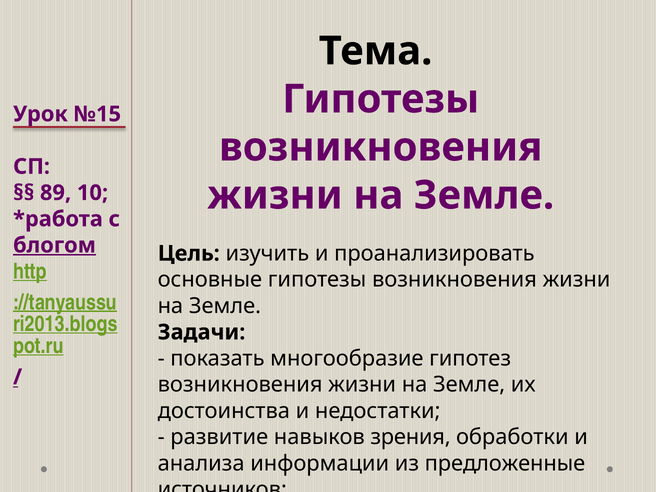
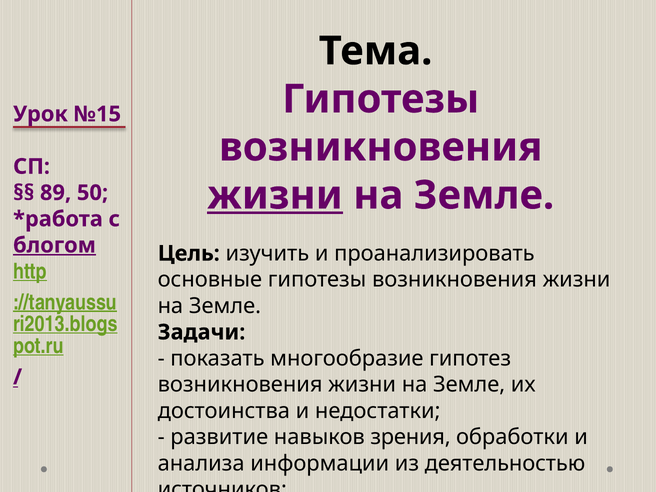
жизни underline: none -> present (275, 195)
10: 10 -> 50 (93, 193)
предложенные: предложенные -> деятельностью (505, 463)
